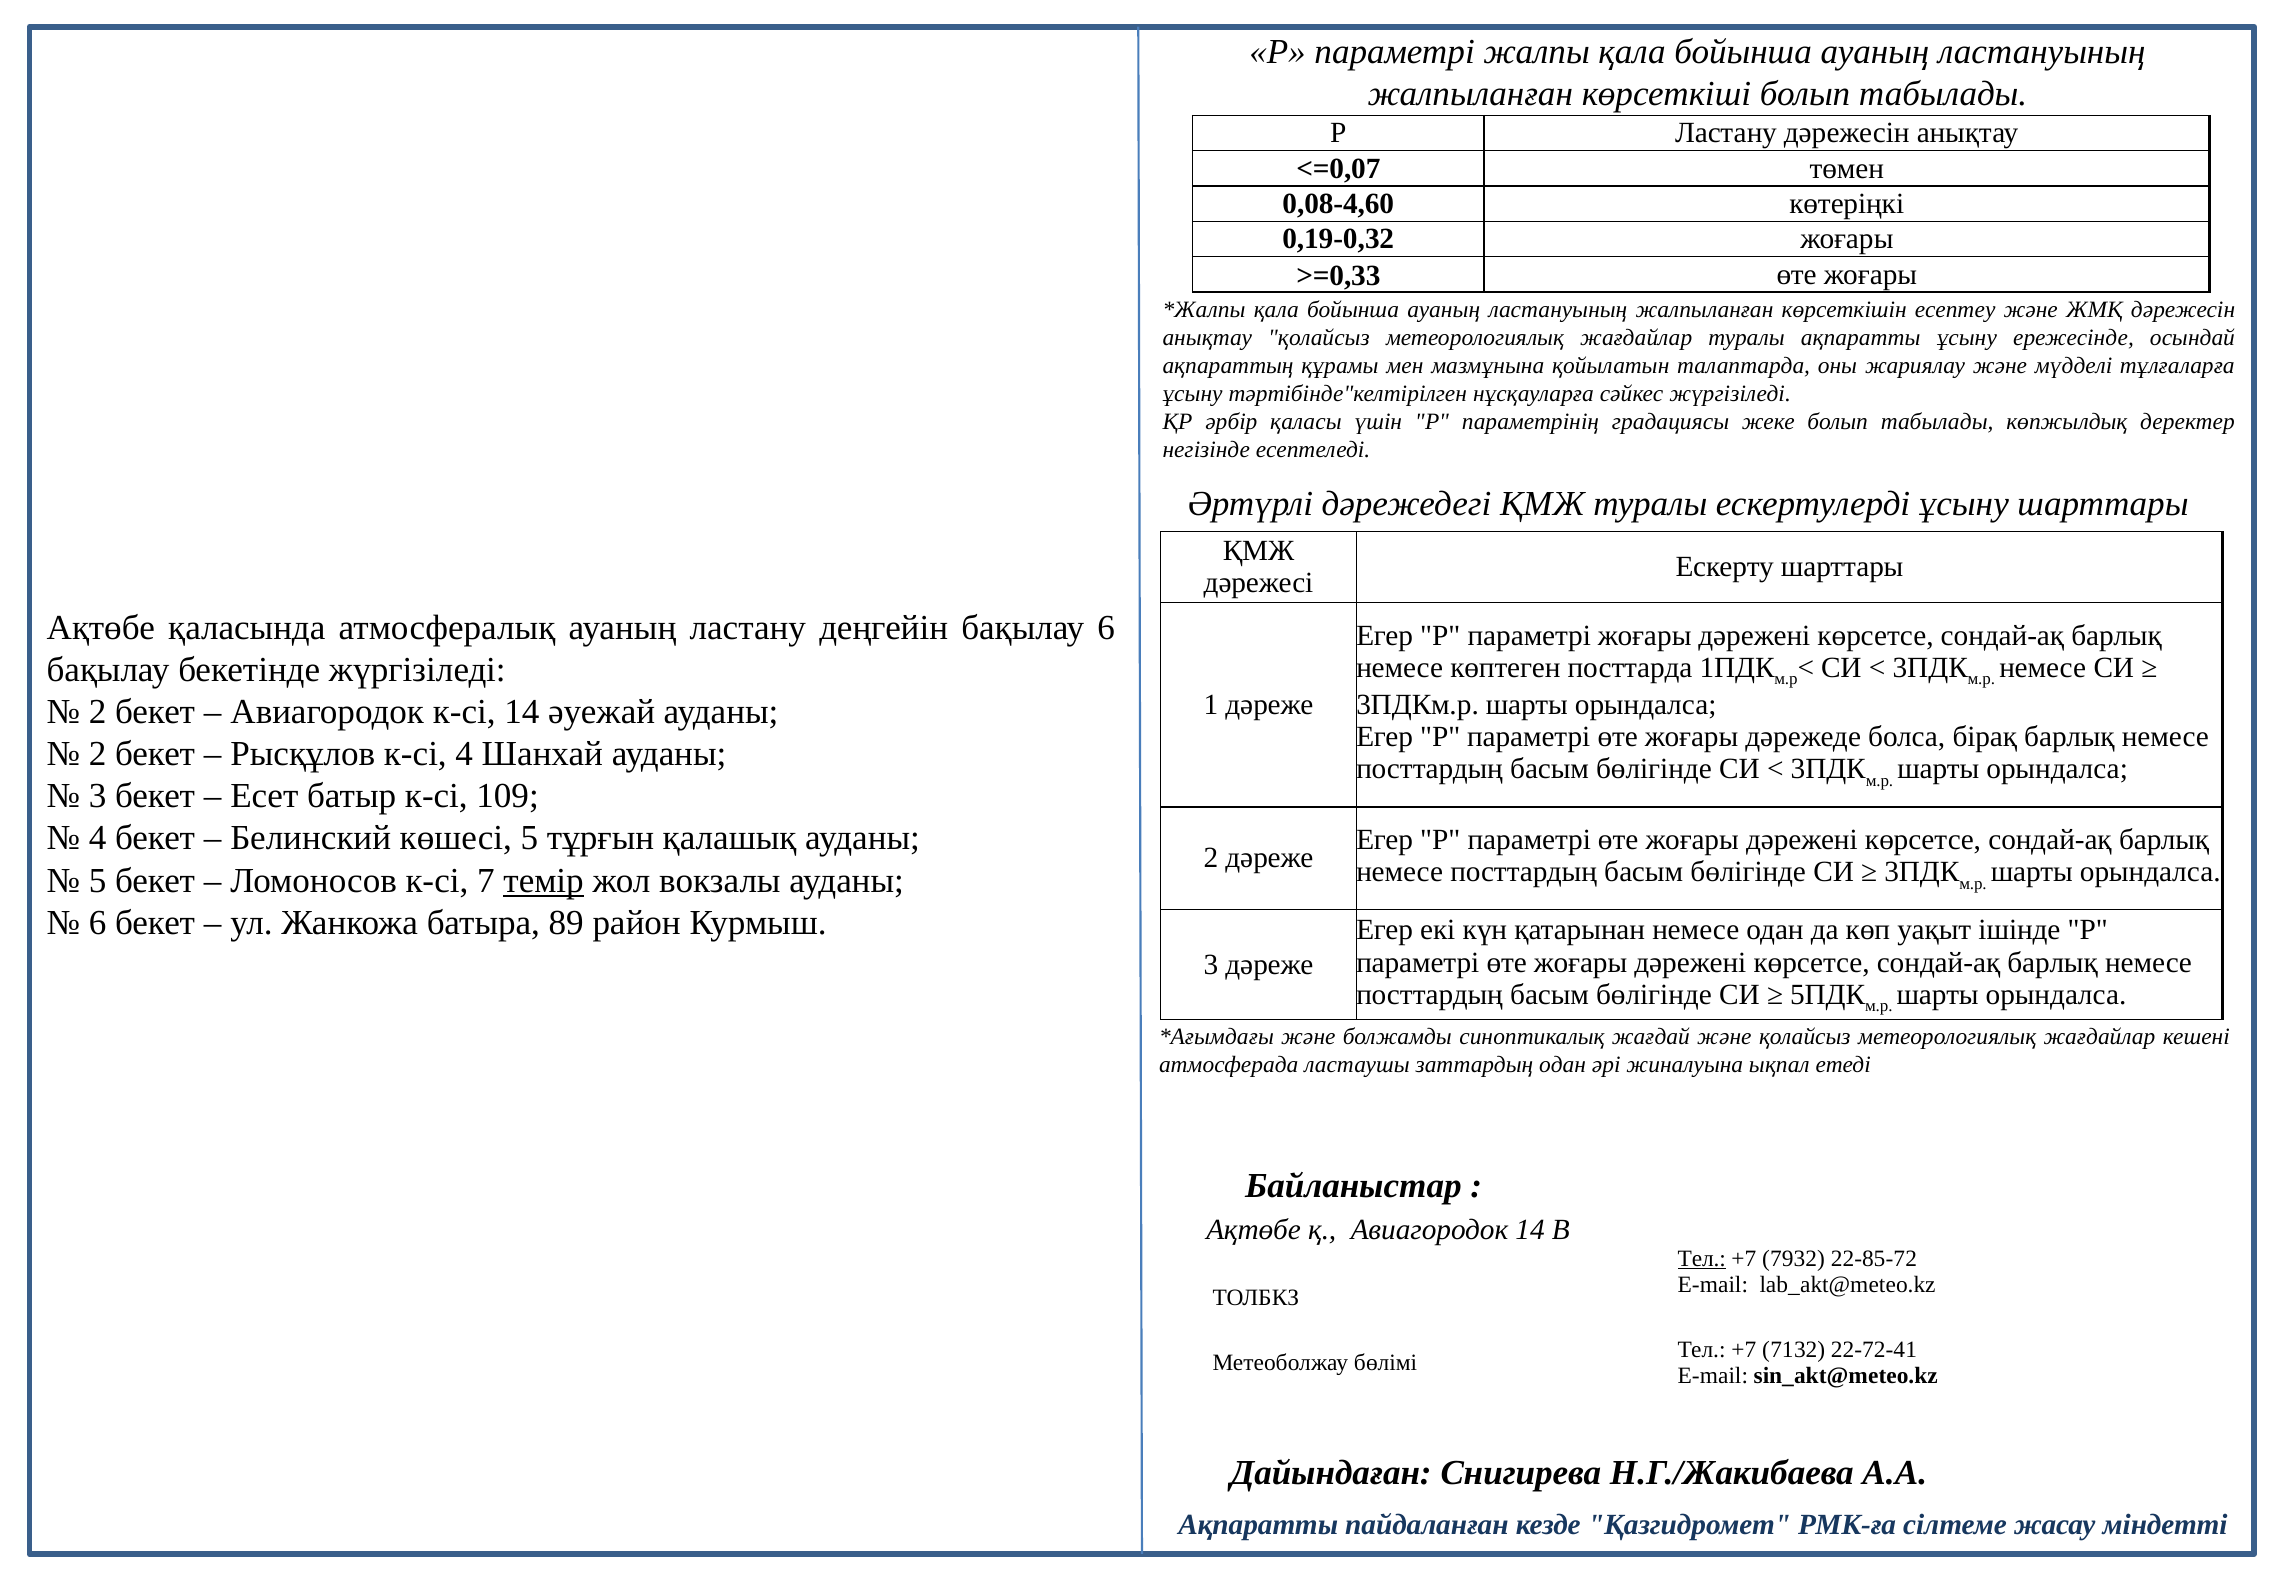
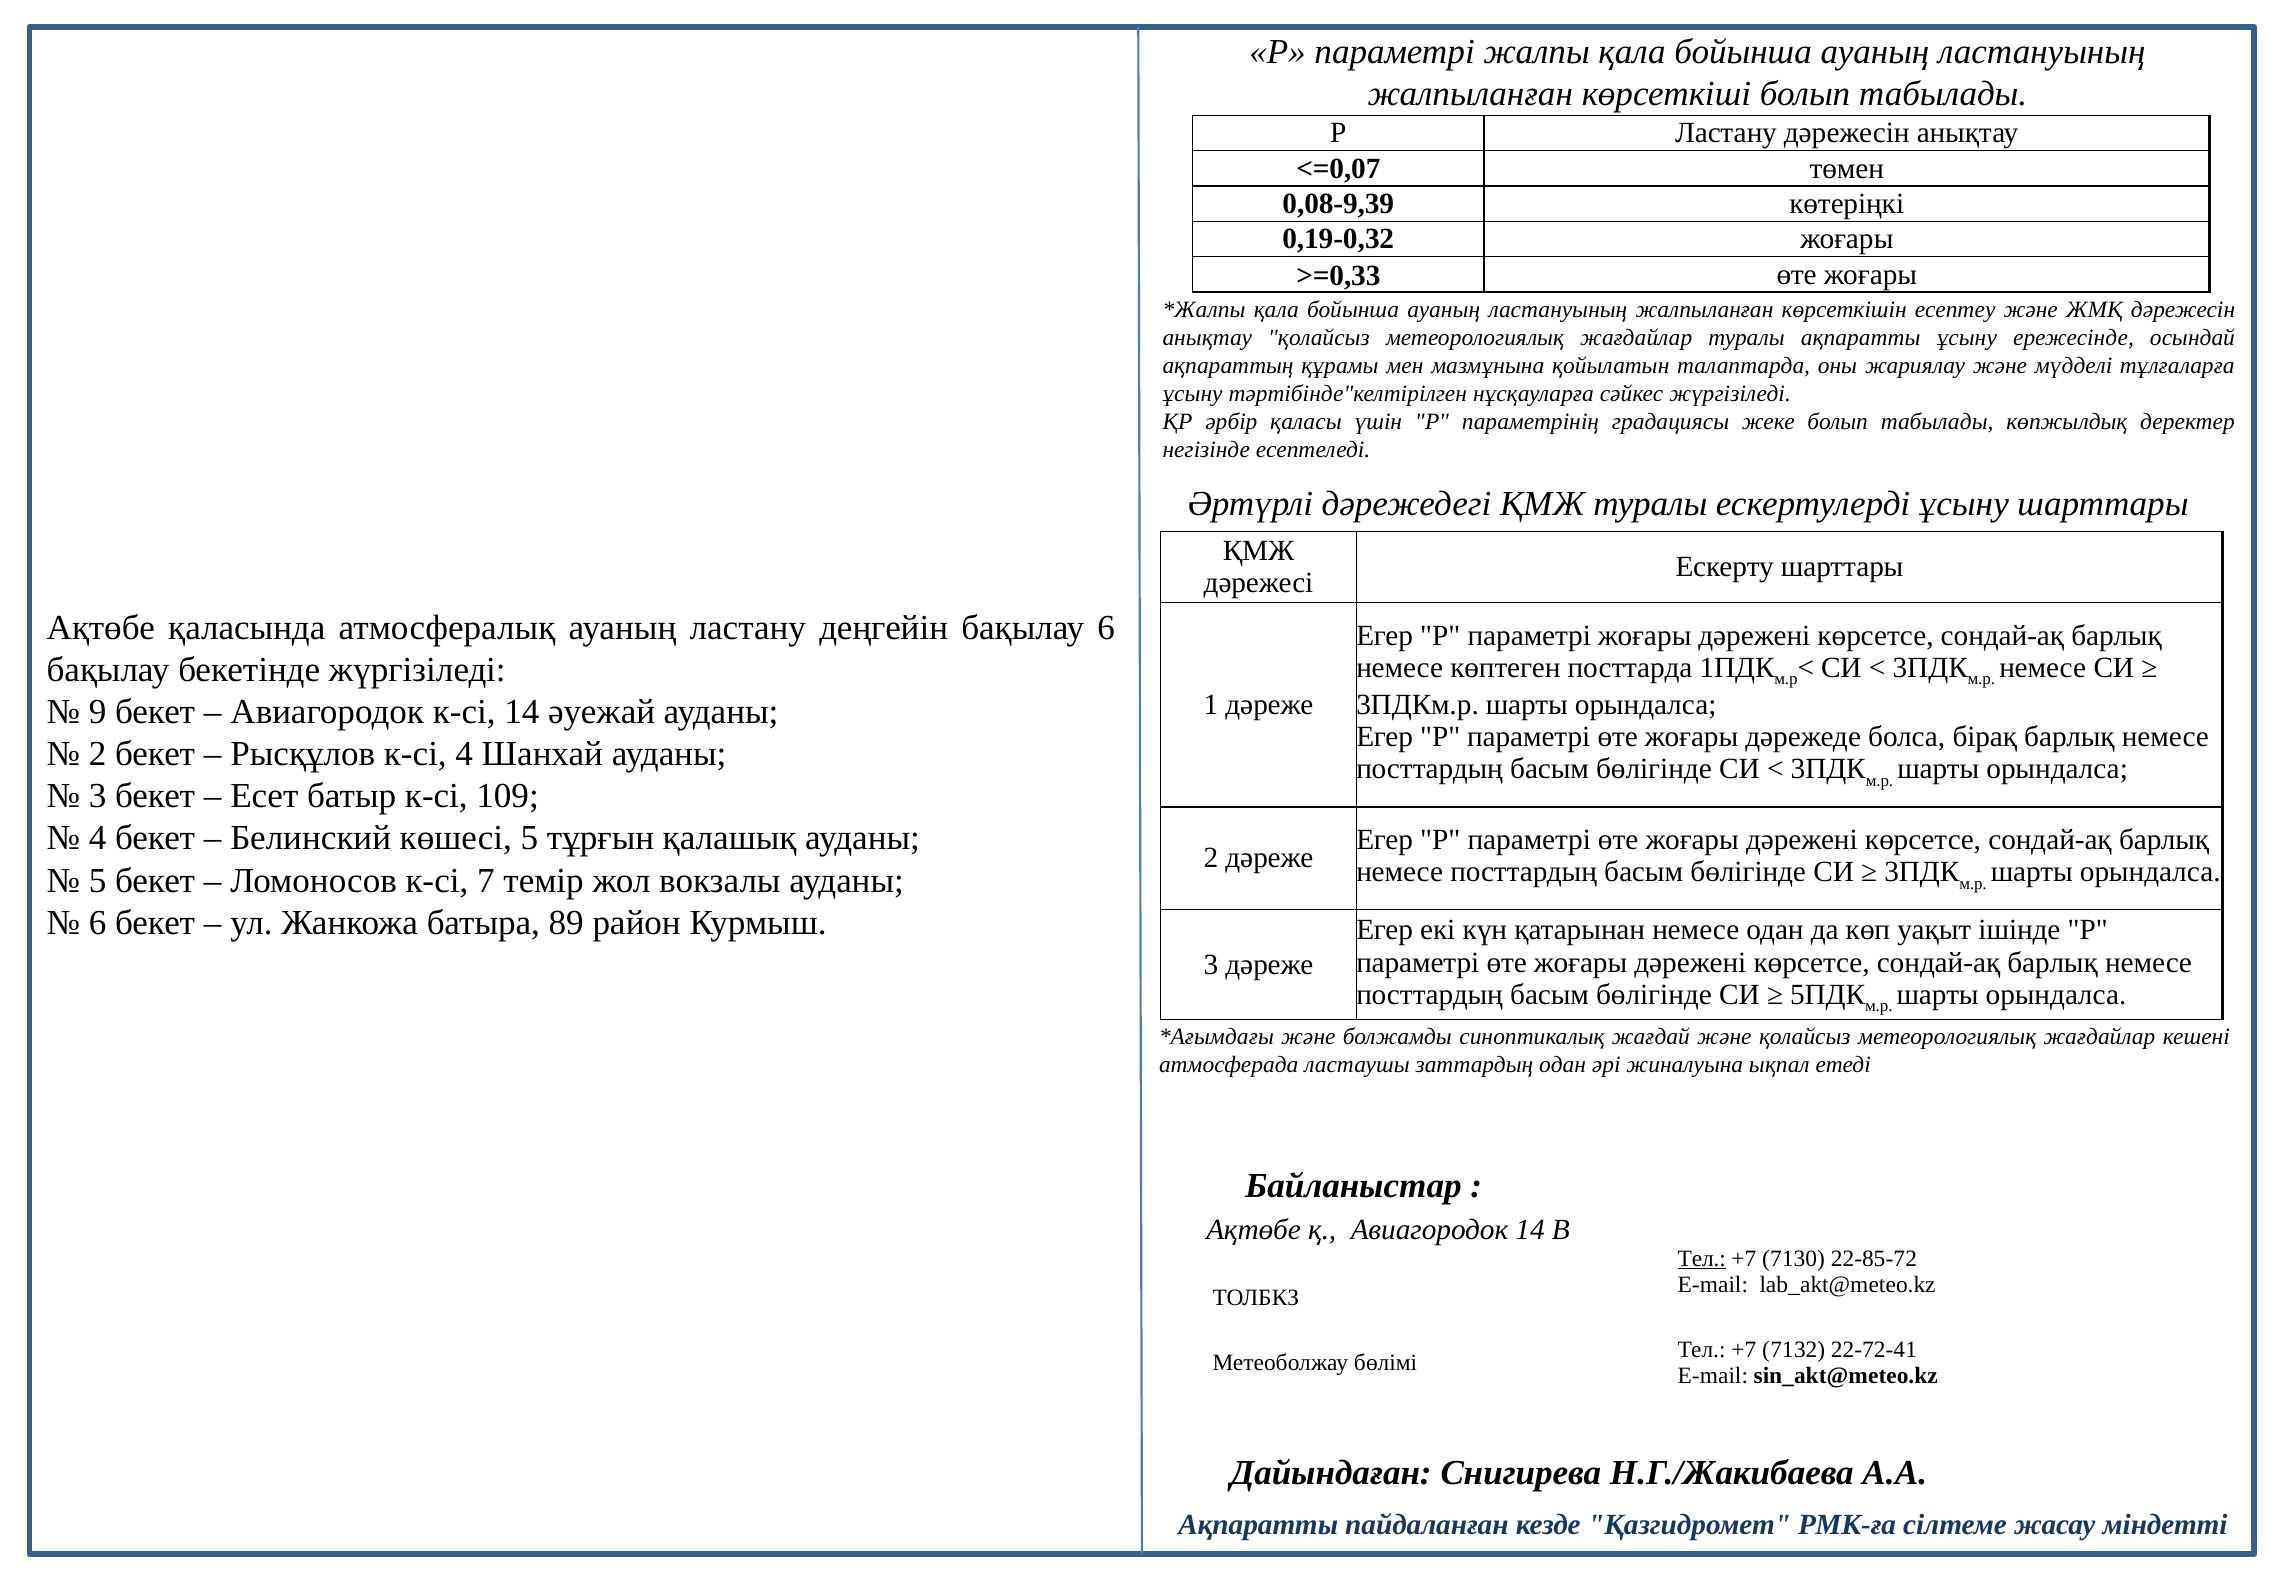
0,08-4,60: 0,08-4,60 -> 0,08-9,39 (1338, 204)
2: 2 -> 9 (98, 712)
темір underline: present -> none (544, 881)
7932: 7932 -> 7130 (1794, 1259)
